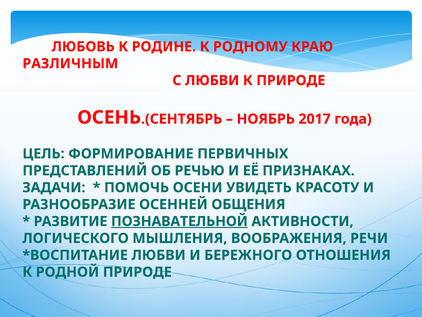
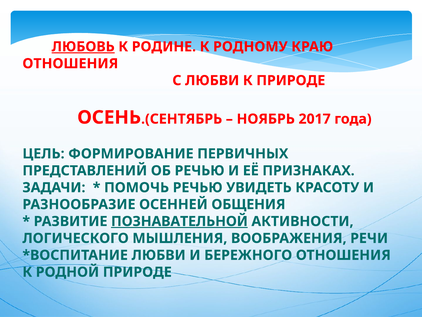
ЛЮБОВЬ underline: none -> present (83, 47)
РАЗЛИЧНЫМ: РАЗЛИЧНЫМ -> ОТНОШЕНИЯ (70, 63)
ПОМОЧЬ ОСЕНИ: ОСЕНИ -> РЕЧЬЮ (198, 187)
